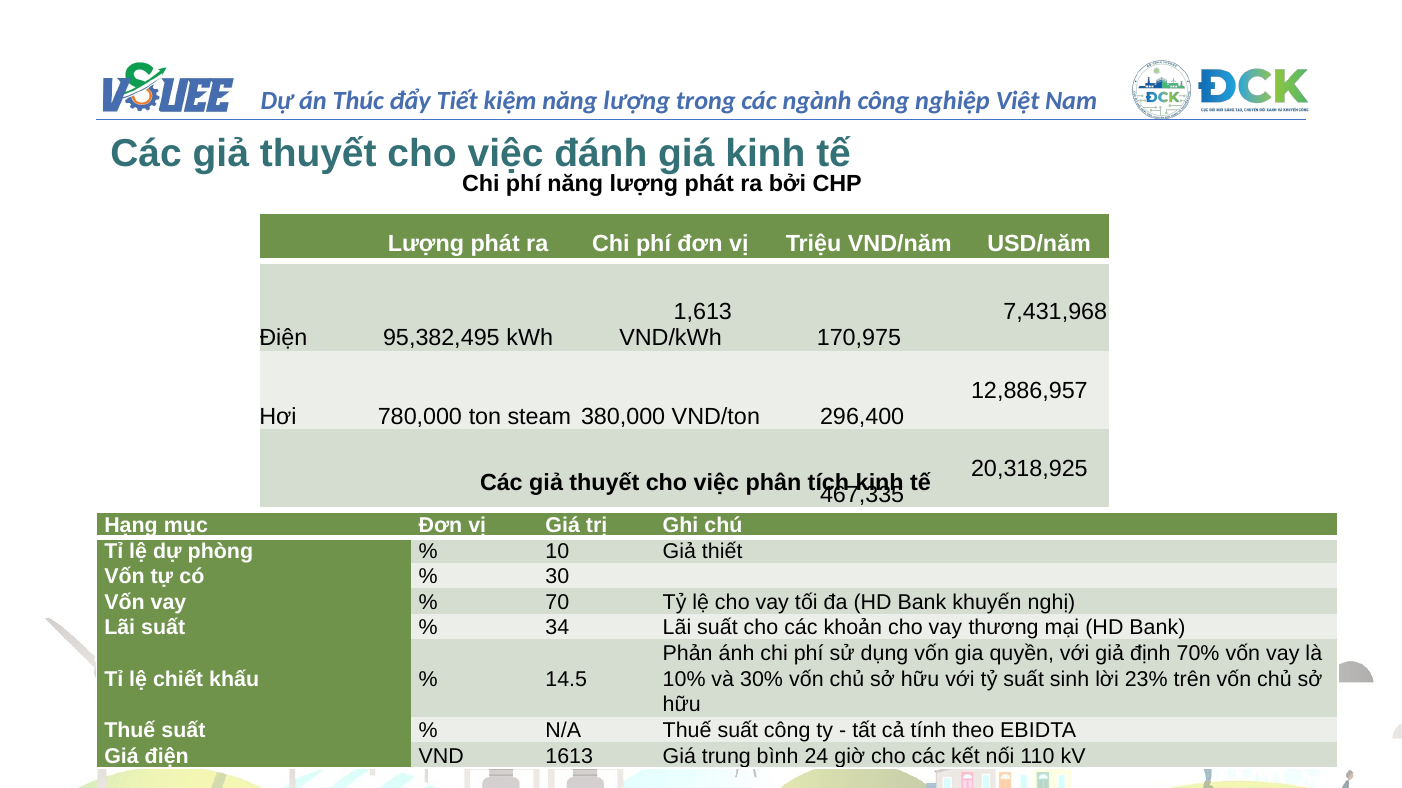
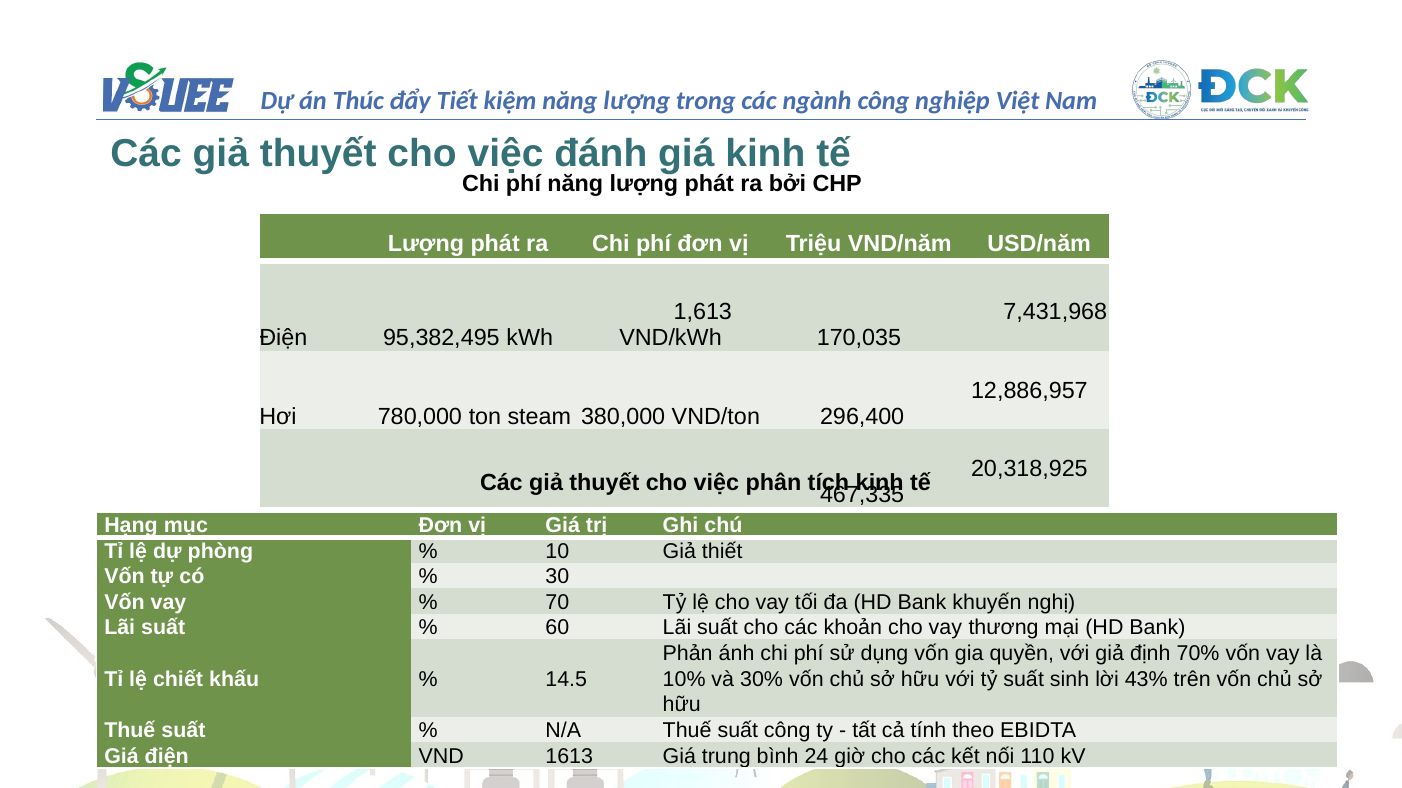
170,975: 170,975 -> 170,035 (859, 338)
34: 34 -> 60 (557, 628)
23%: 23% -> 43% (1146, 680)
